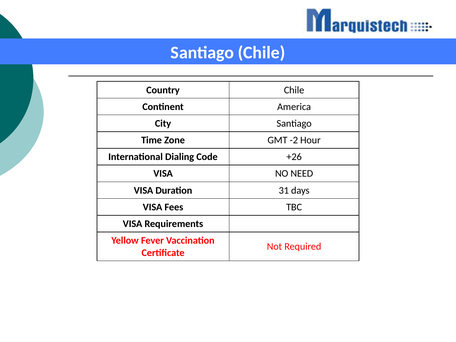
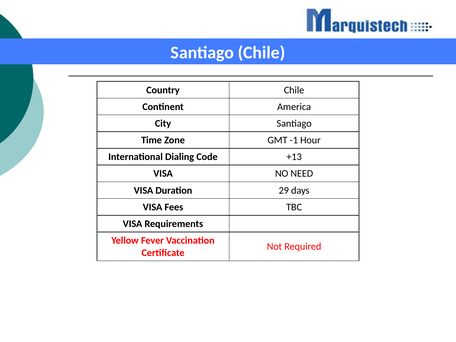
-2: -2 -> -1 (294, 140)
+26: +26 -> +13 (294, 157)
31: 31 -> 29 (284, 190)
